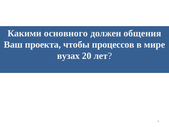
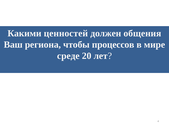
основного: основного -> ценностей (66, 33)
проекта: проекта -> региона (43, 44)
вузах: вузах -> среде (68, 56)
